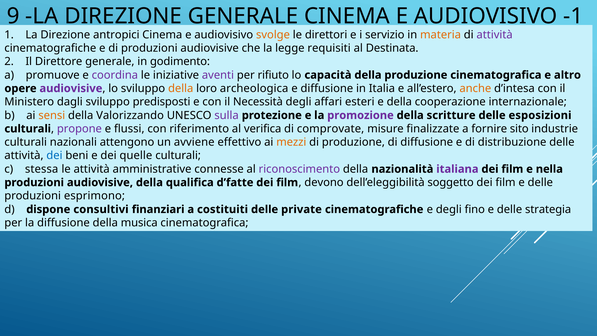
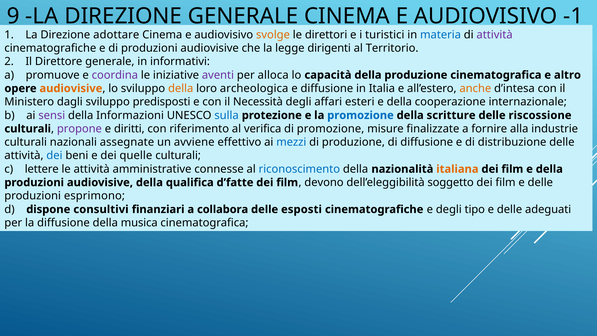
antropici: antropici -> adottare (116, 35)
servizio: servizio -> turistici (385, 35)
materia colour: orange -> blue (441, 35)
requisiti: requisiti -> dirigenti (329, 48)
Destinata: Destinata -> Territorio (392, 48)
godimento: godimento -> informativi (180, 62)
rifiuto: rifiuto -> alloca (273, 75)
audiovisive colour: purple -> orange (71, 88)
sensi colour: orange -> purple (52, 115)
Valorizzando: Valorizzando -> Informazioni (130, 115)
sulla colour: purple -> blue (227, 115)
promozione colour: purple -> blue (360, 115)
esposizioni: esposizioni -> riscossione (540, 115)
flussi: flussi -> diritti (129, 129)
di comprovate: comprovate -> promozione (331, 129)
sito: sito -> alla (519, 129)
attengono: attengono -> assegnate (127, 142)
mezzi colour: orange -> blue (291, 142)
stessa: stessa -> lettere (42, 169)
riconoscimento colour: purple -> blue (299, 169)
italiana colour: purple -> orange (457, 169)
film e nella: nella -> della (549, 169)
costituiti: costituiti -> collabora (223, 209)
private: private -> esposti (301, 209)
fino: fino -> tipo (475, 209)
strategia: strategia -> adeguati (548, 209)
